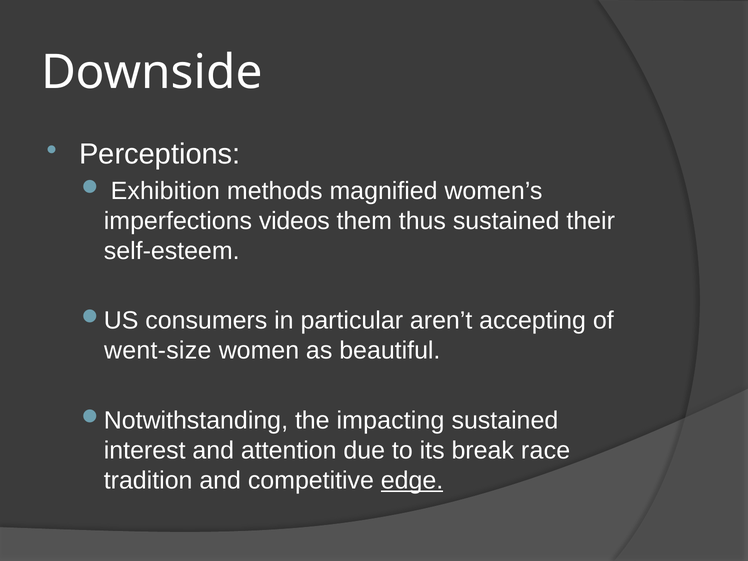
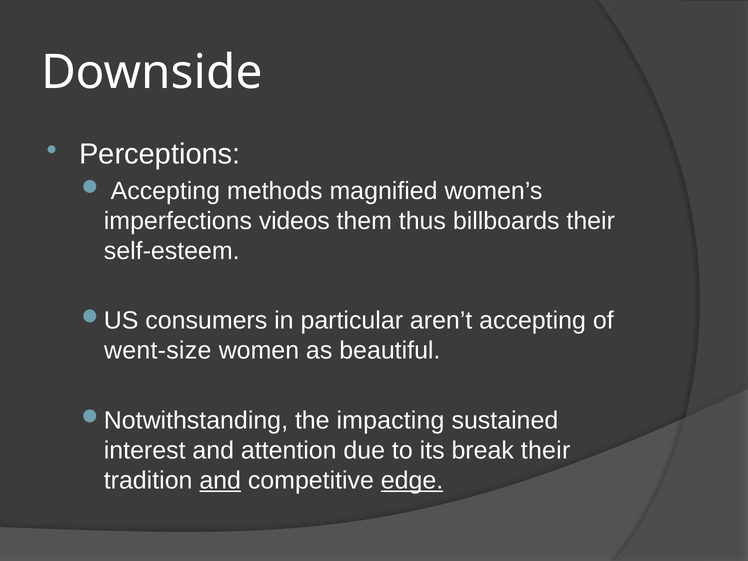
Exhibition: Exhibition -> Accepting (165, 191)
thus sustained: sustained -> billboards (506, 221)
break race: race -> their (546, 450)
and underline: none -> present (220, 480)
